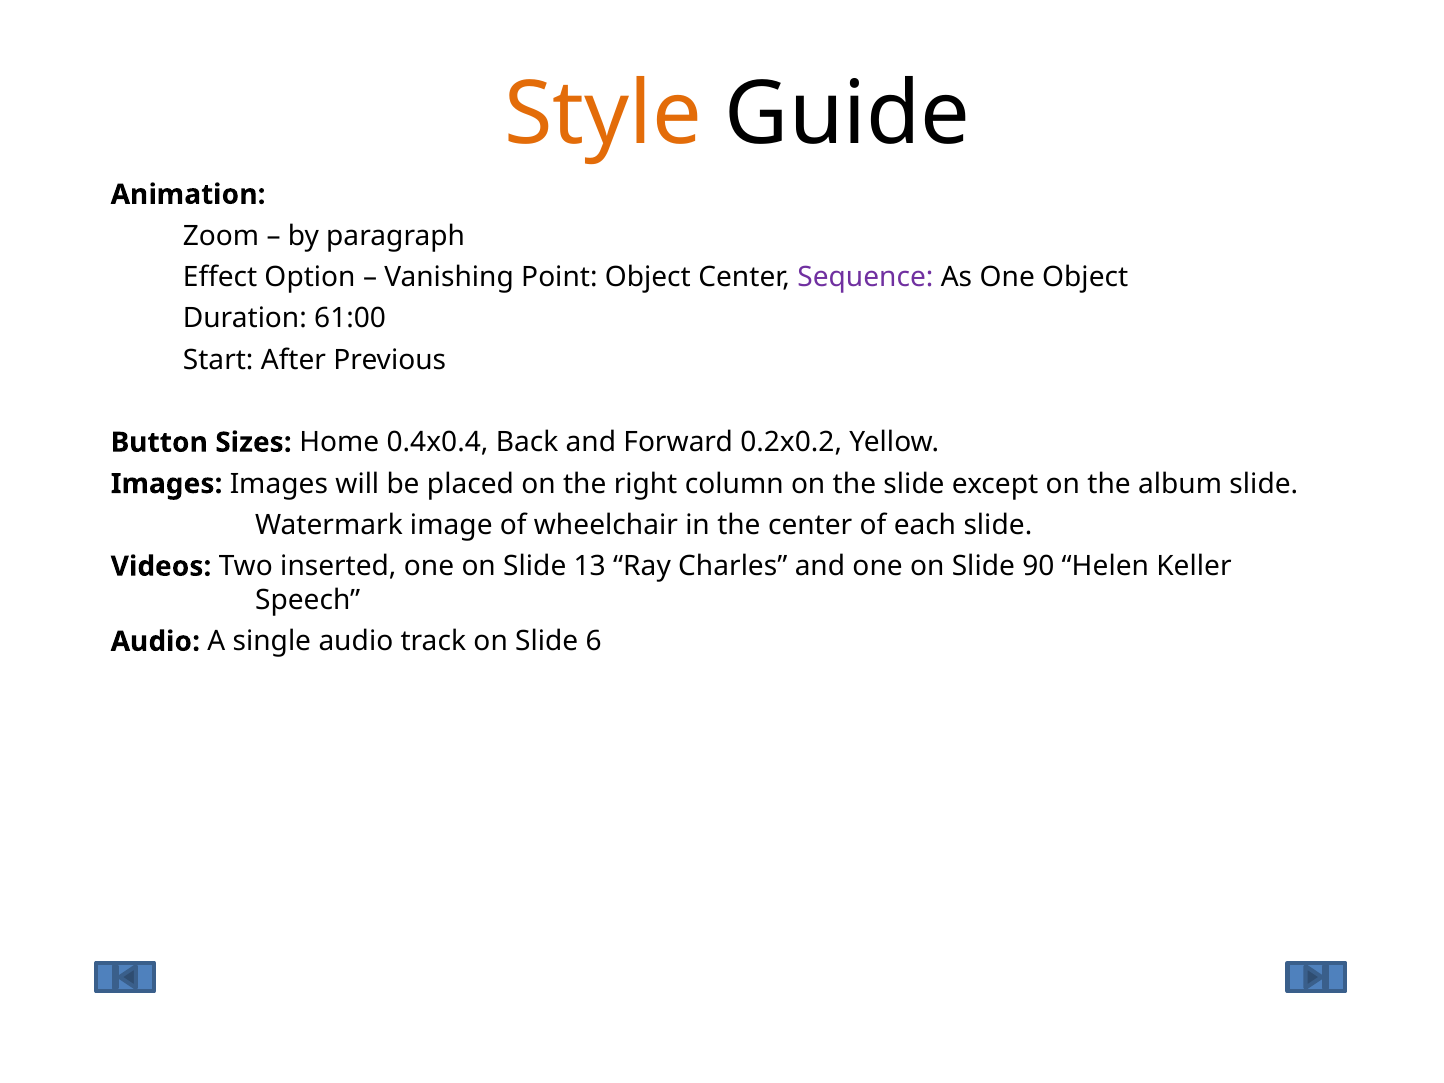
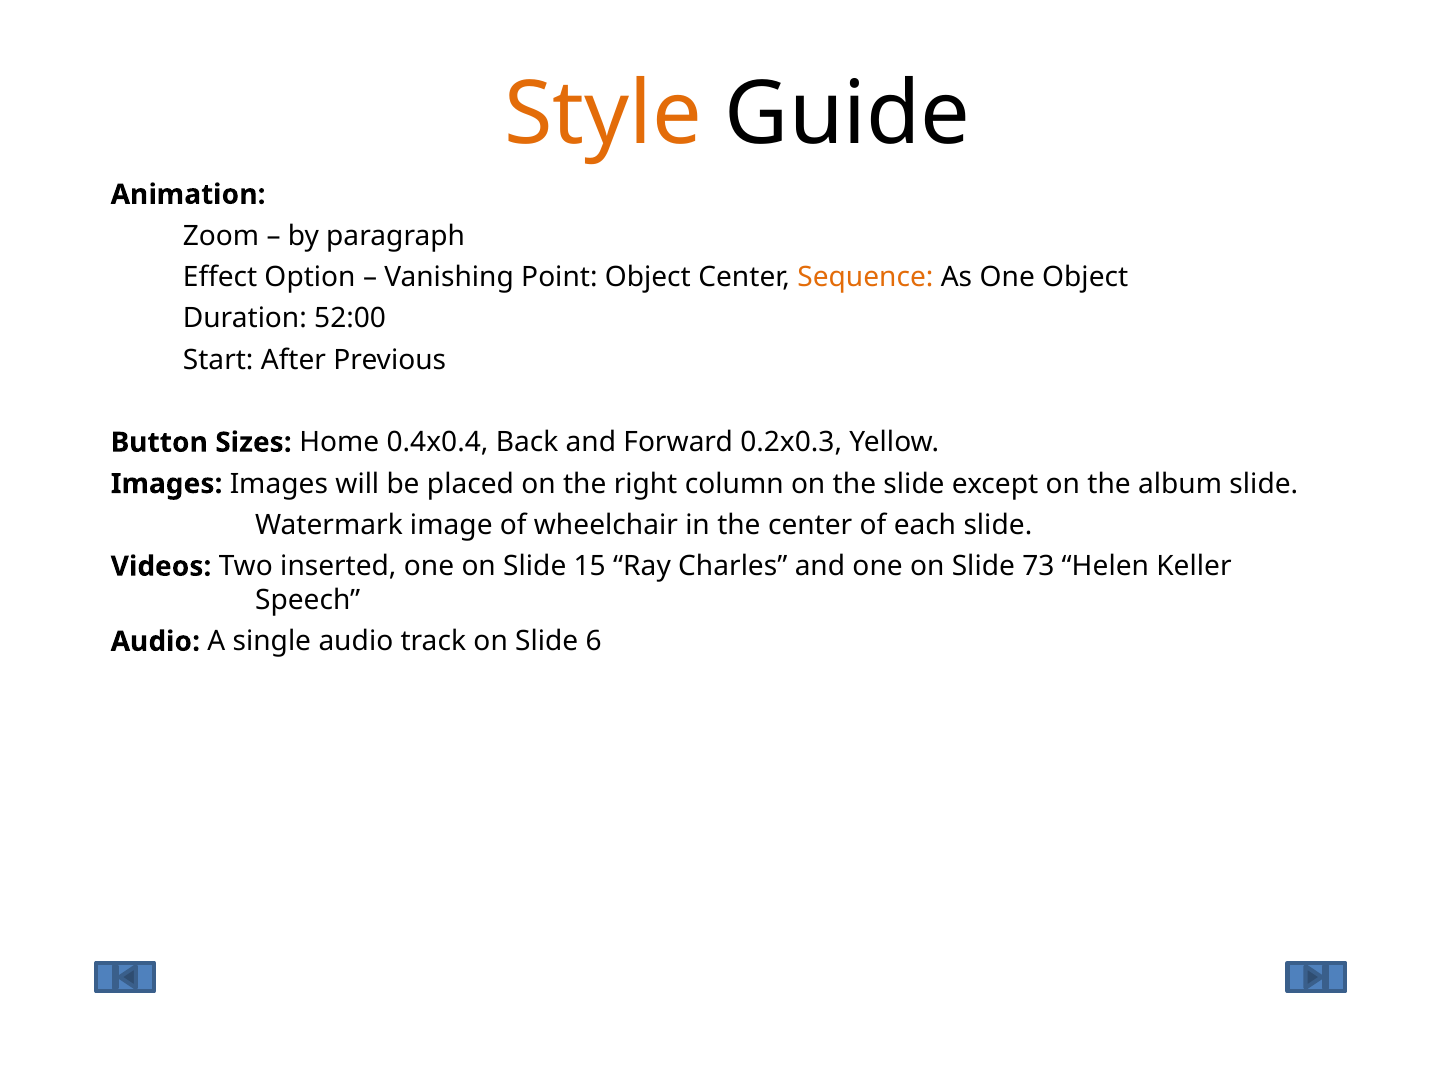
Sequence colour: purple -> orange (865, 277)
61:00: 61:00 -> 52:00 (350, 318)
0.2x0.2: 0.2x0.2 -> 0.2x0.3 (791, 442)
13: 13 -> 15 (590, 566)
90: 90 -> 73 (1038, 566)
